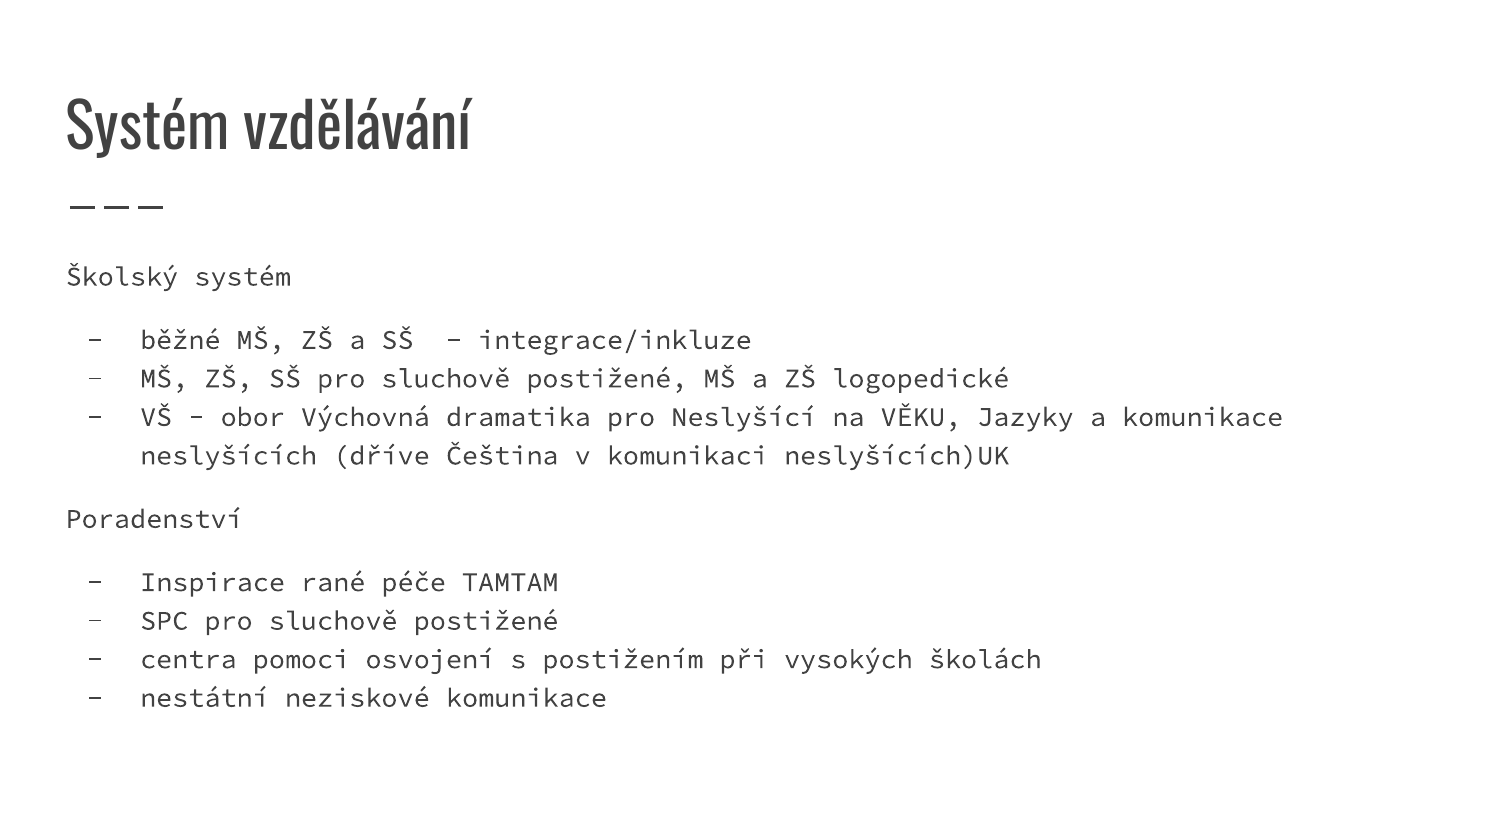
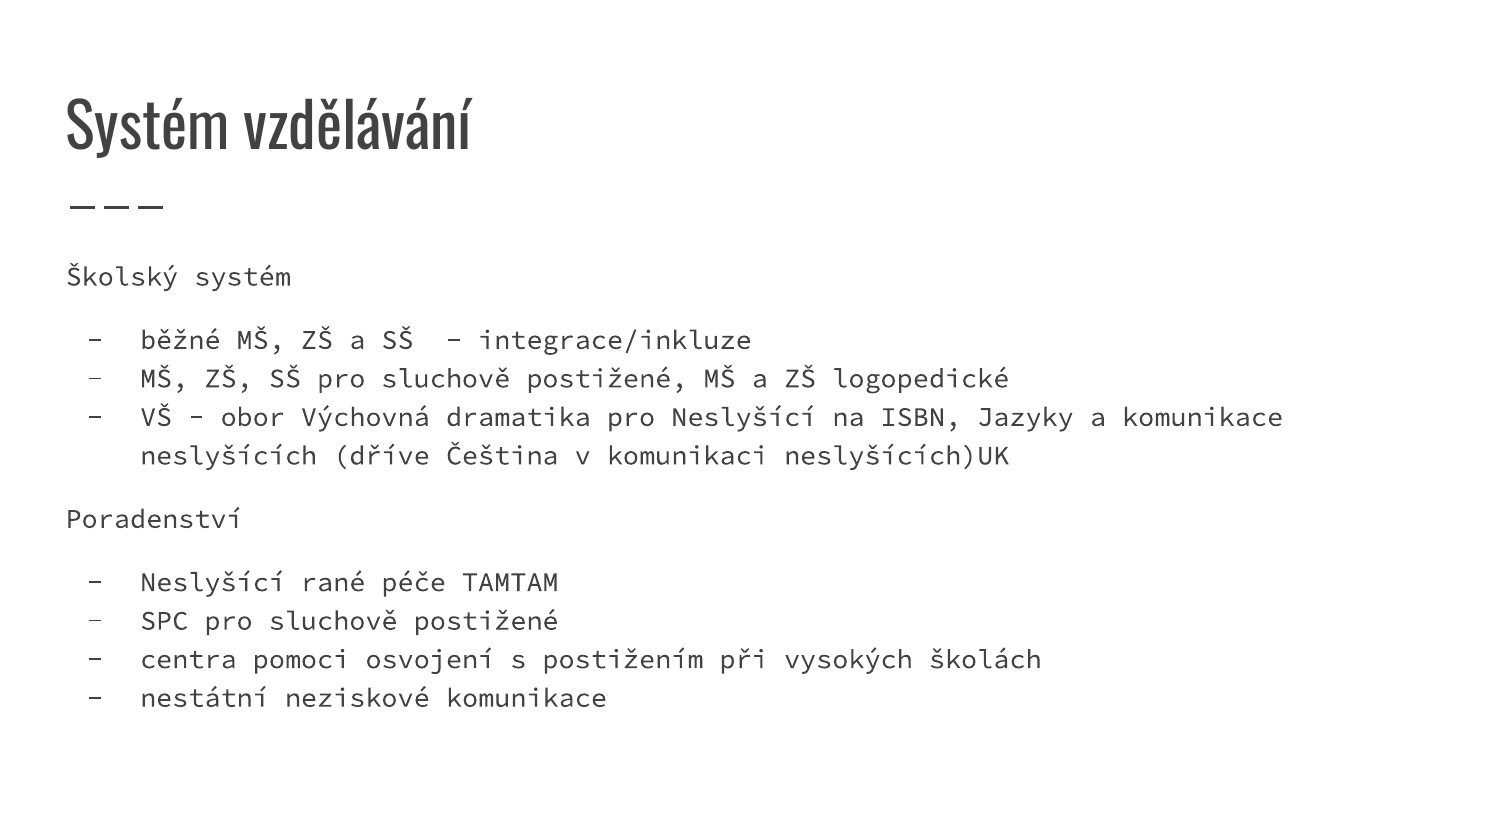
VĚKU: VĚKU -> ISBN (921, 417)
Inspirace: Inspirace -> Neslyšící (213, 582)
